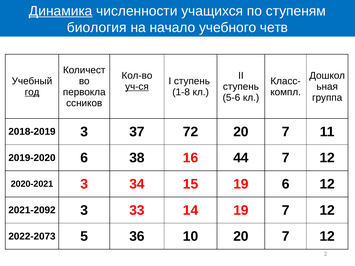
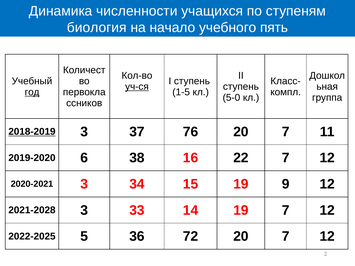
Динамика underline: present -> none (61, 11)
четв: четв -> пять (274, 28)
1-8: 1-8 -> 1-5 (181, 92)
5-6: 5-6 -> 5-0 (231, 98)
2018-2019 underline: none -> present (32, 132)
72: 72 -> 76 (191, 132)
44: 44 -> 22 (241, 158)
19 6: 6 -> 9 (286, 184)
2021-2092: 2021-2092 -> 2021-2028 (32, 210)
2022-2073: 2022-2073 -> 2022-2025 (32, 237)
10: 10 -> 72 (191, 237)
